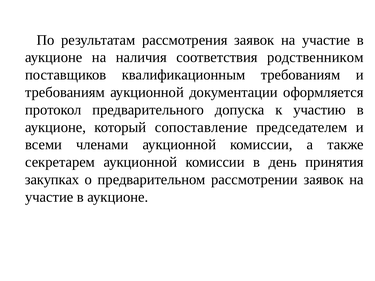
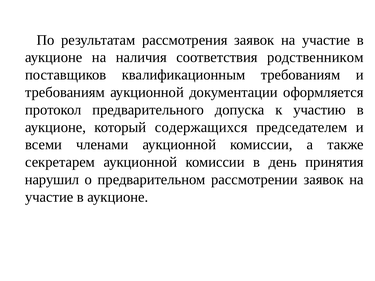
сопоставление: сопоставление -> содержащихся (201, 127)
закупках: закупках -> нарушил (52, 180)
